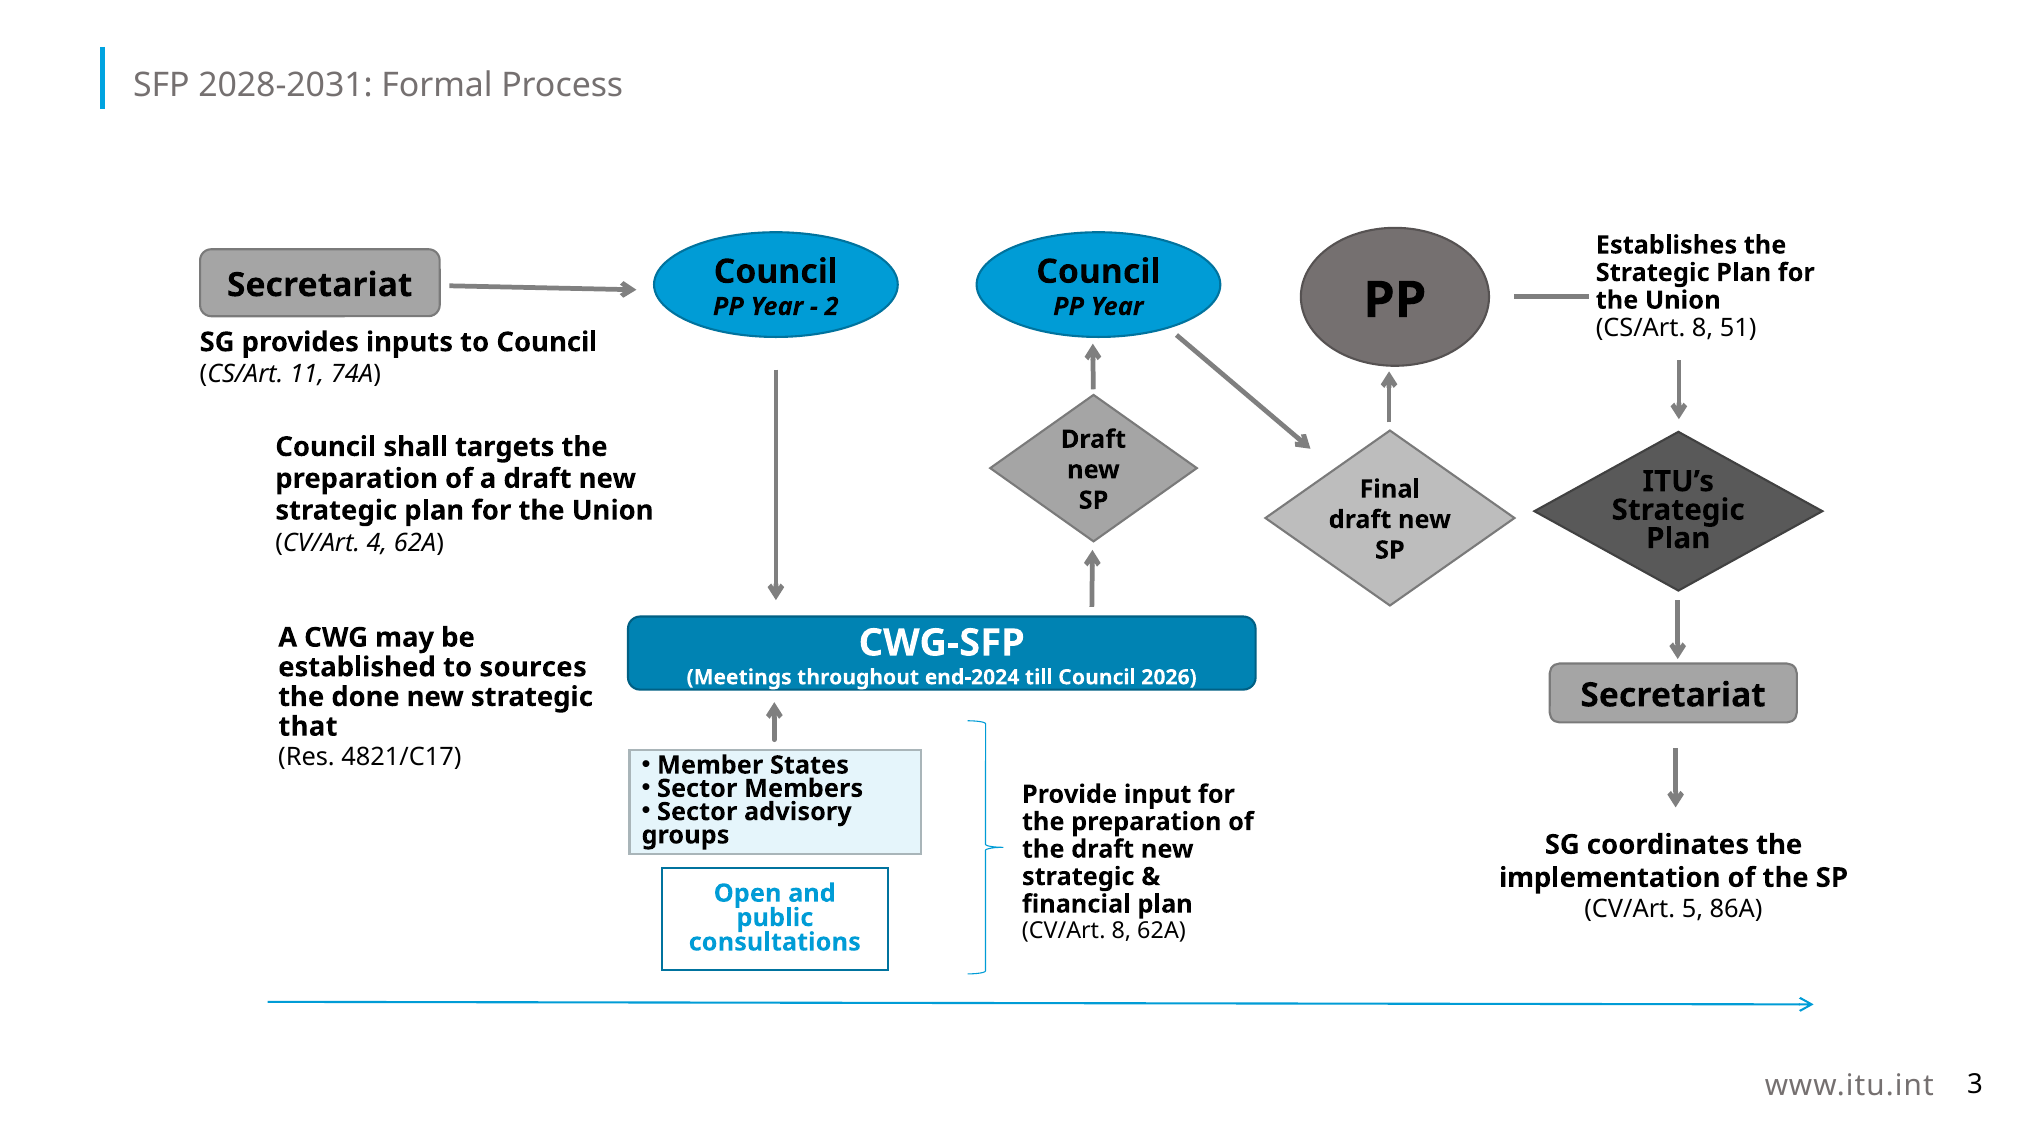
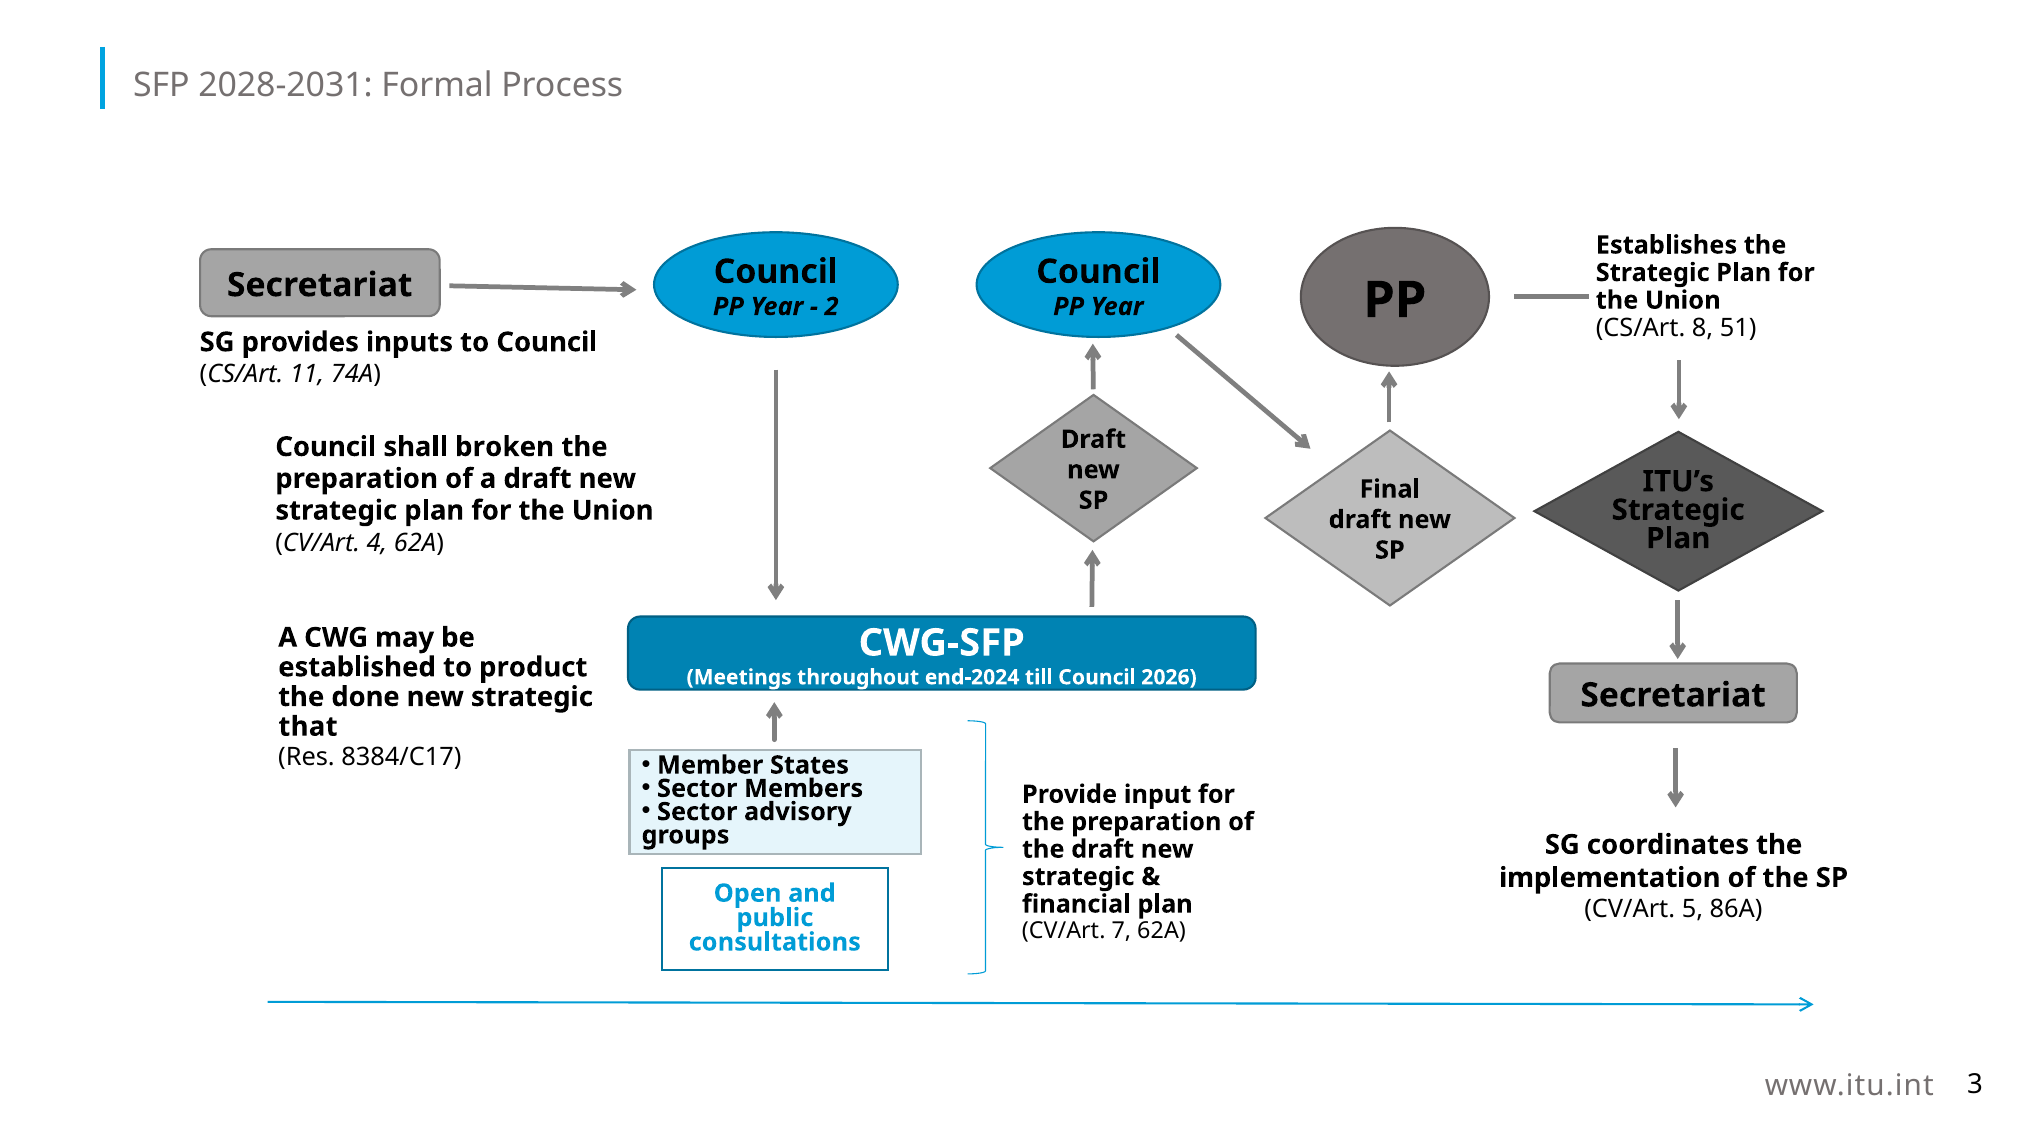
targets: targets -> broken (505, 447)
sources: sources -> product (533, 667)
4821/C17: 4821/C17 -> 8384/C17 (401, 757)
CV/Art 8: 8 -> 7 (1121, 931)
